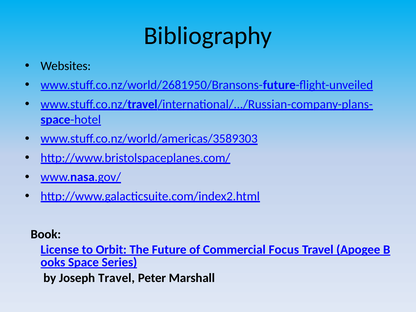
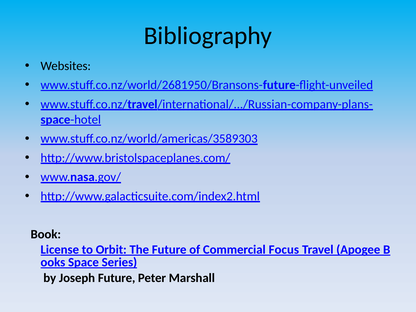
Joseph Travel: Travel -> Future (117, 278)
